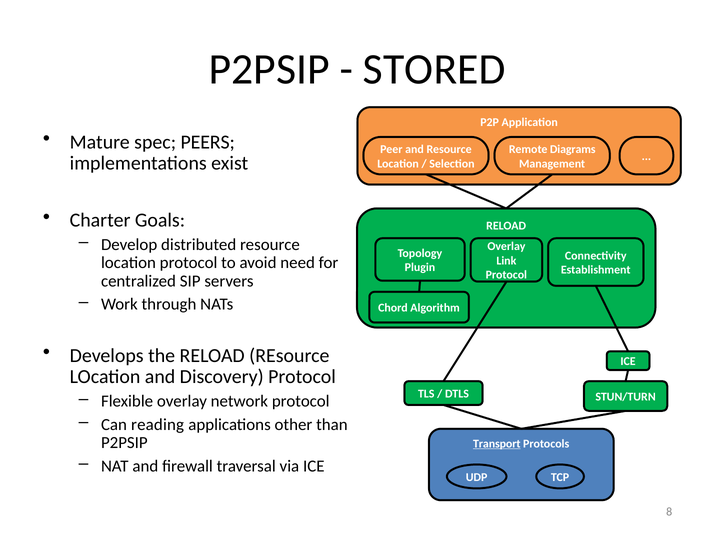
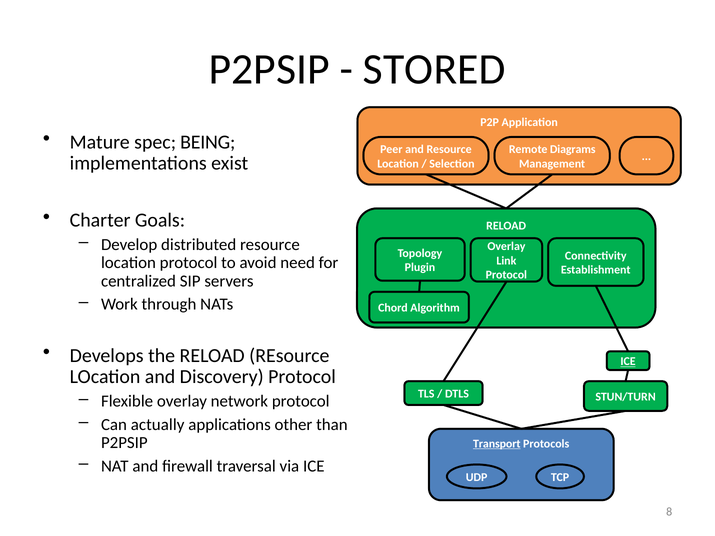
PEERS: PEERS -> BEING (208, 142)
ICE underline: none -> present (628, 362)
reading: reading -> actually (158, 425)
